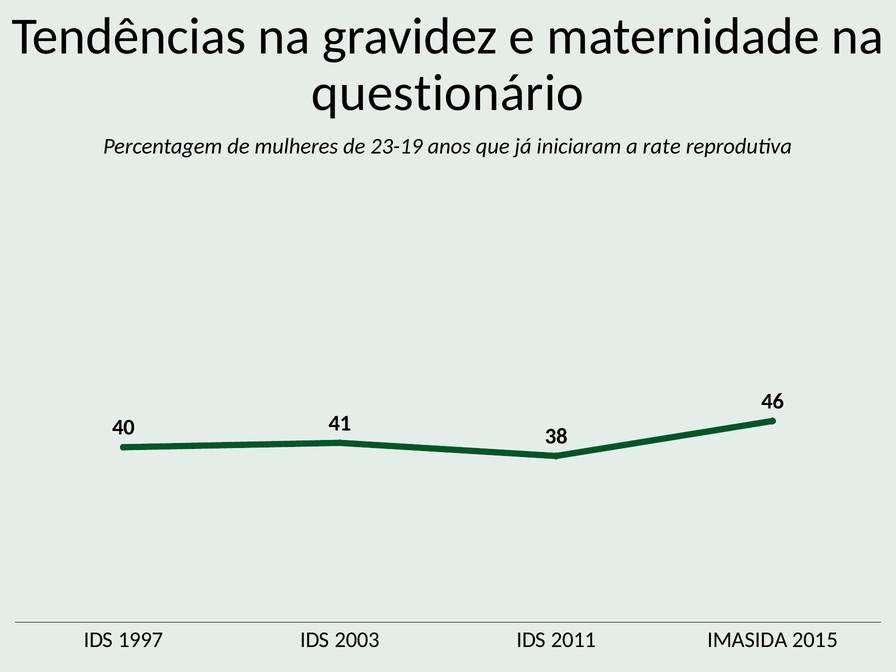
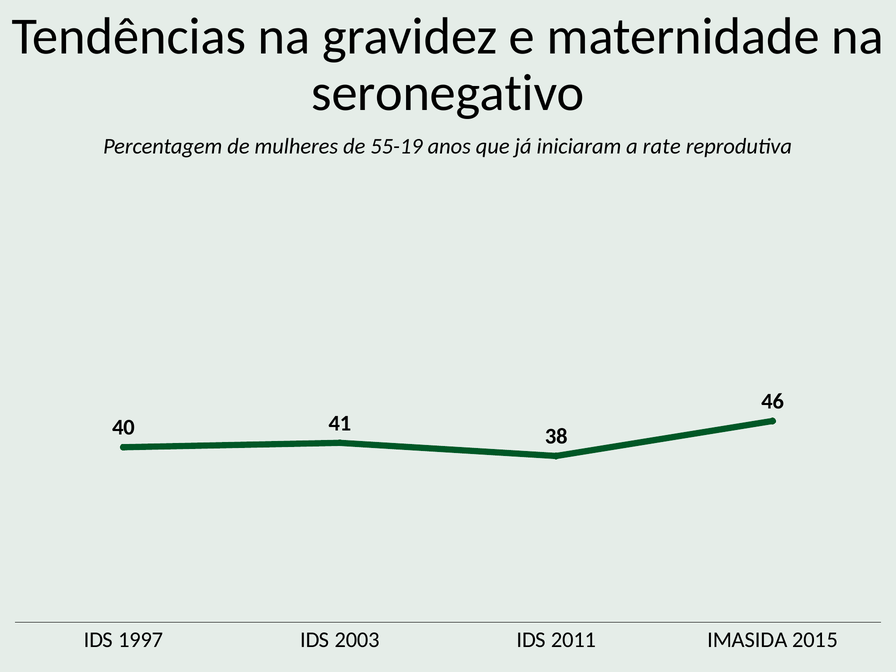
questionário: questionário -> seronegativo (448, 93)
23-19: 23-19 -> 55-19 (397, 146)
